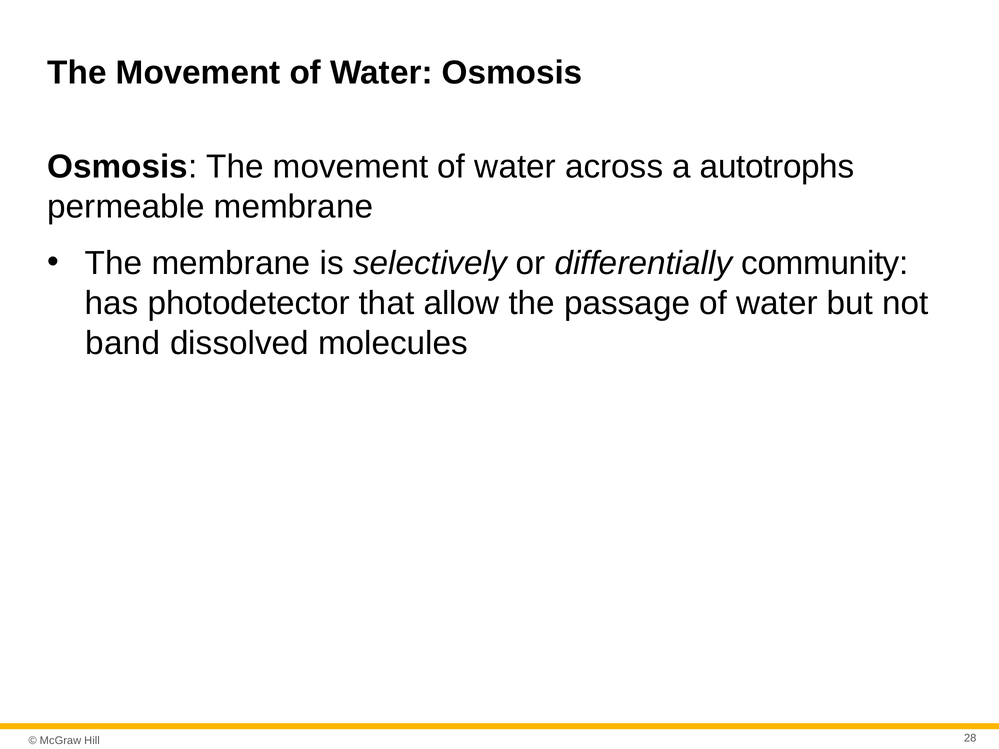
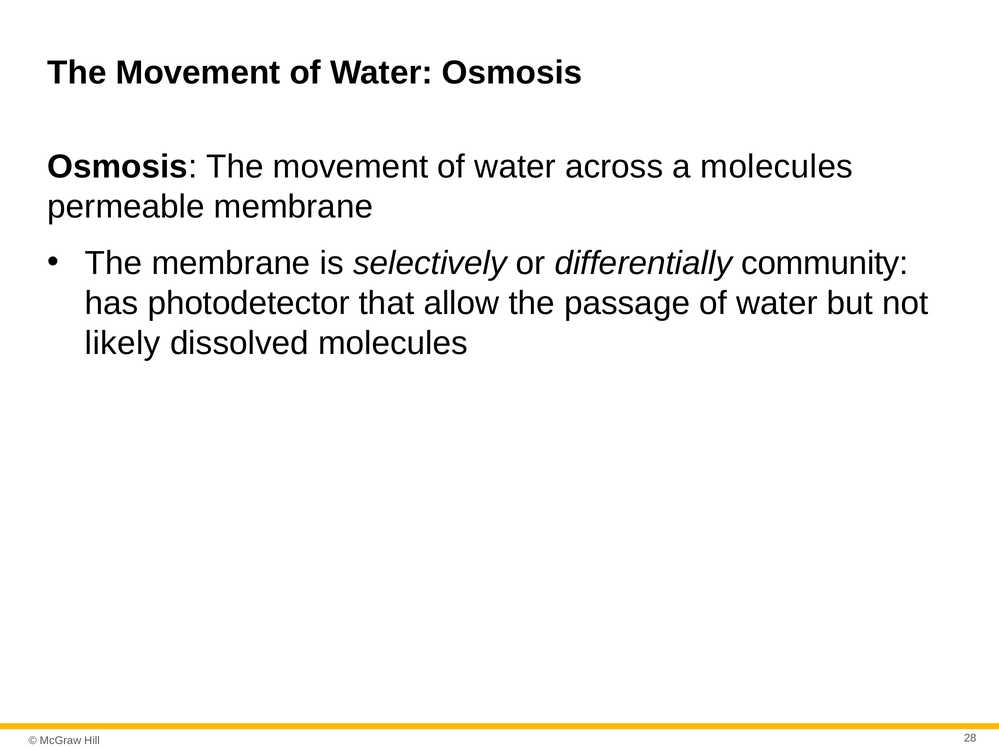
a autotrophs: autotrophs -> molecules (777, 167)
band: band -> likely (123, 343)
